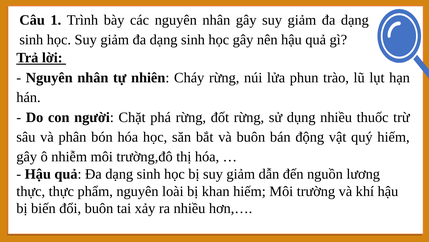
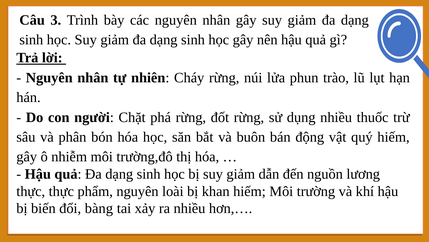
1: 1 -> 3 (56, 20)
đổi buôn: buôn -> bàng (99, 208)
